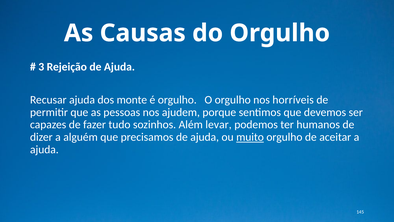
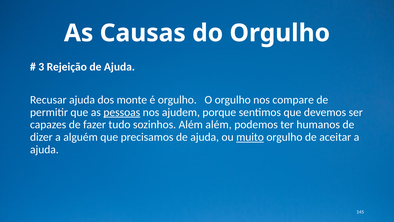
horríveis: horríveis -> compare (293, 100)
pessoas underline: none -> present (122, 112)
Além levar: levar -> além (219, 124)
